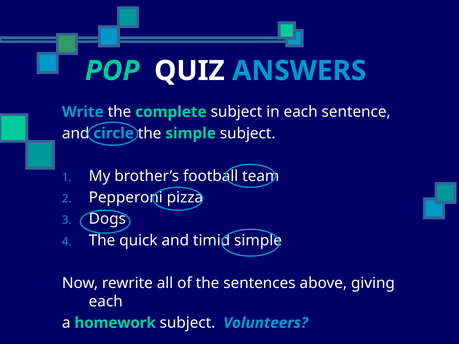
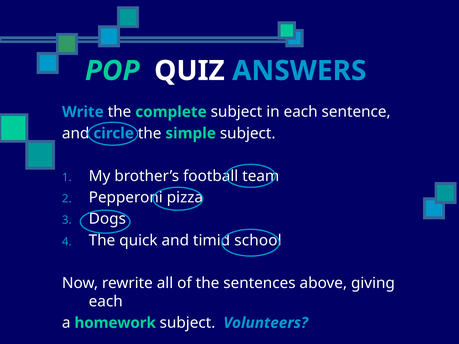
timid simple: simple -> school (258, 240)
